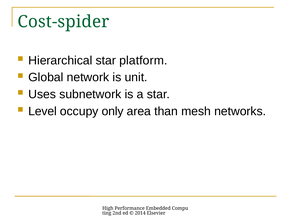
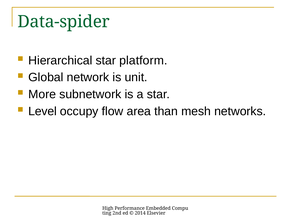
Cost-spider: Cost-spider -> Data-spider (64, 22)
Uses: Uses -> More (42, 94)
only: only -> flow (113, 111)
